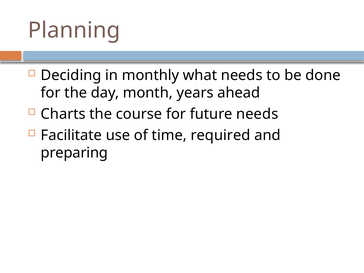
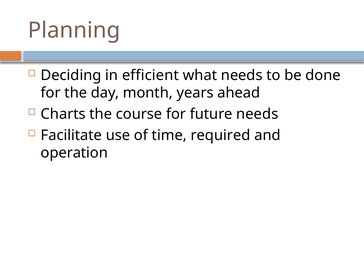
monthly: monthly -> efficient (150, 75)
preparing: preparing -> operation (74, 153)
